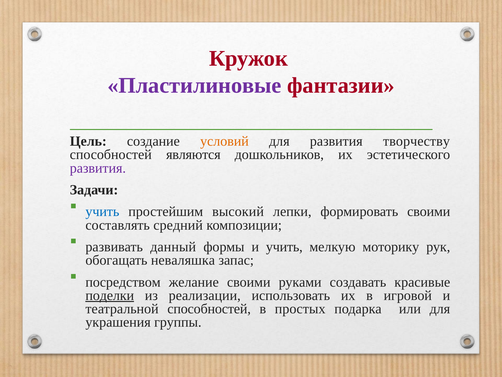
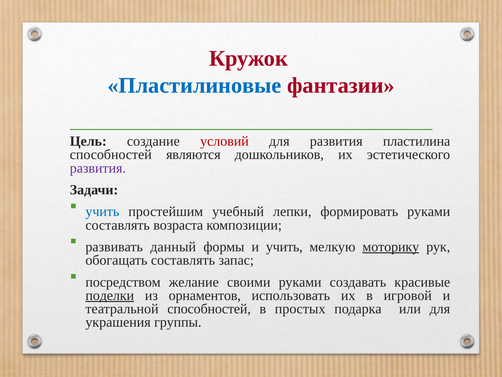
Пластилиновые colour: purple -> blue (194, 85)
условий colour: orange -> red (224, 141)
творчеству: творчеству -> пластилина (417, 141)
высокий: высокий -> учебный (238, 211)
формировать своими: своими -> руками (429, 211)
средний: средний -> возраста (178, 225)
моторику underline: none -> present (391, 247)
обогащать неваляшка: неваляшка -> составлять (183, 260)
реализации: реализации -> орнаментов (205, 295)
